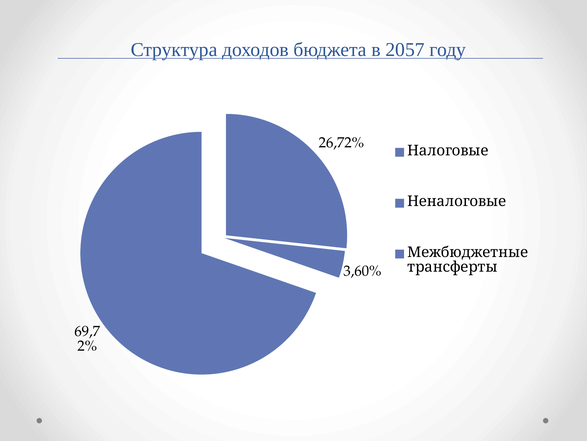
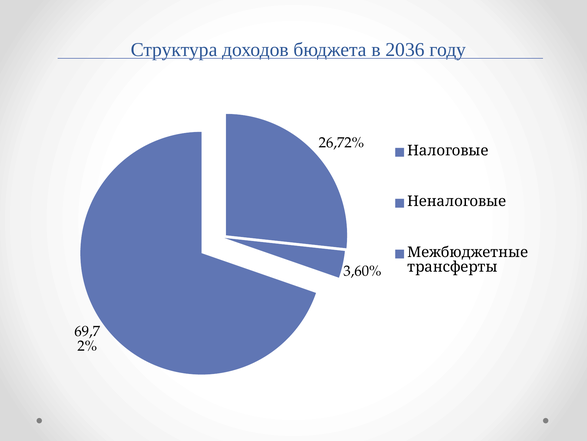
2057: 2057 -> 2036 (405, 50)
